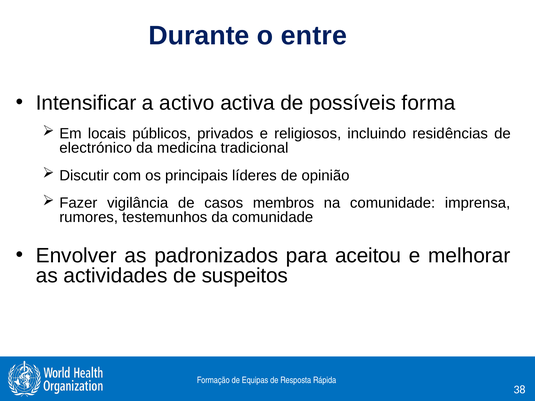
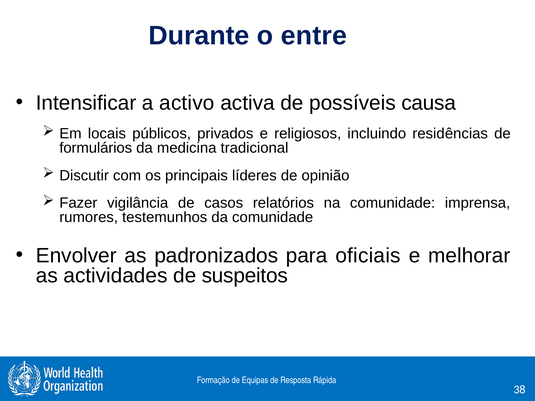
forma: forma -> causa (429, 103)
electrónico: electrónico -> formulários (96, 148)
membros: membros -> relatórios (283, 203)
aceitou: aceitou -> oficiais (368, 256)
